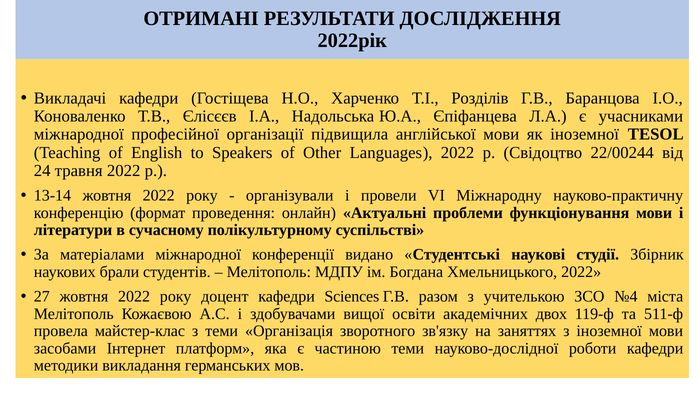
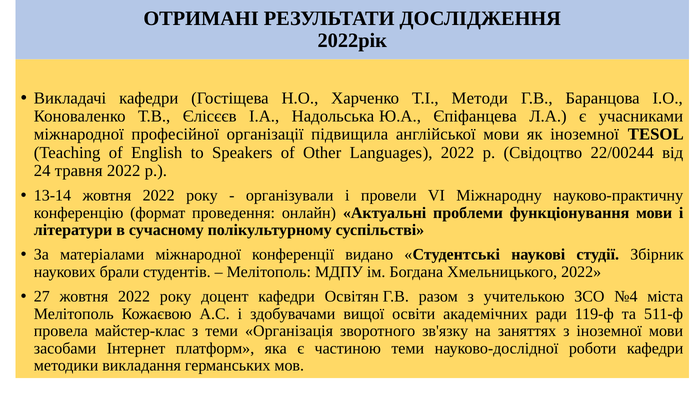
Розділів: Розділів -> Методи (480, 98)
Sciences: Sciences -> Освітян (352, 297)
двох: двох -> ради (551, 314)
